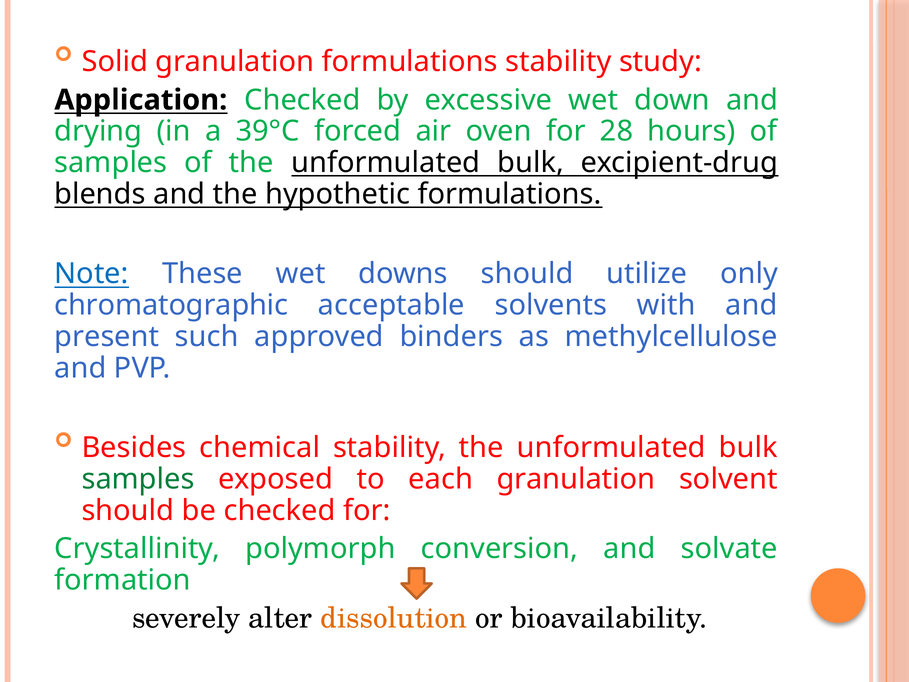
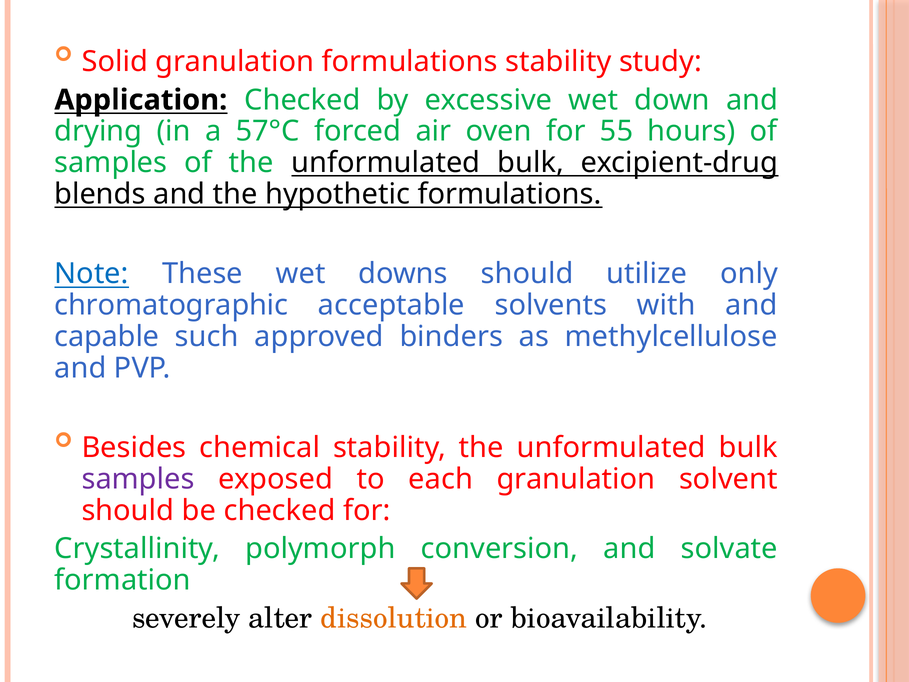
39°C: 39°C -> 57°C (268, 131)
28: 28 -> 55 (617, 131)
present: present -> capable (107, 336)
samples colour: green -> purple (138, 479)
